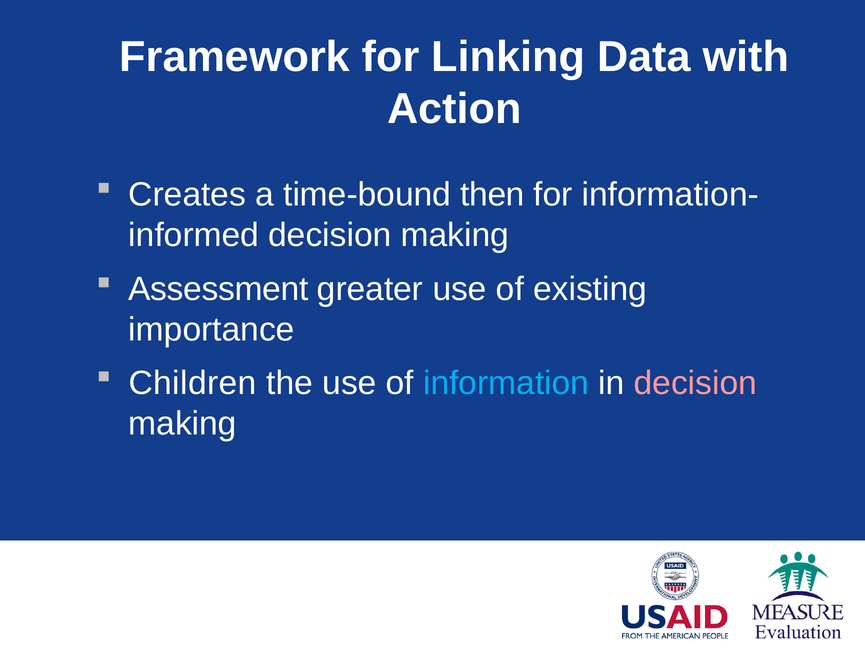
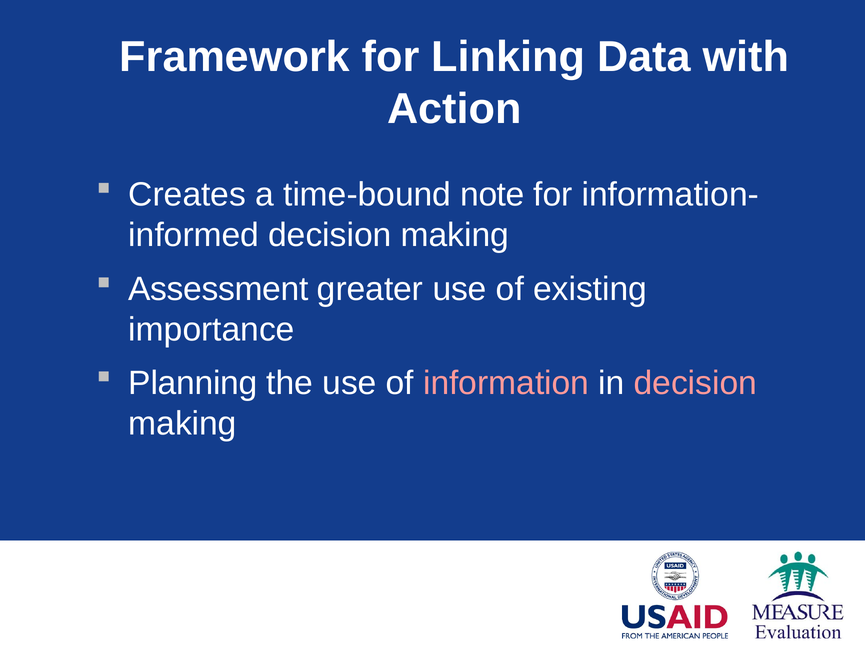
then: then -> note (492, 195)
Children: Children -> Planning (193, 383)
information colour: light blue -> pink (506, 383)
